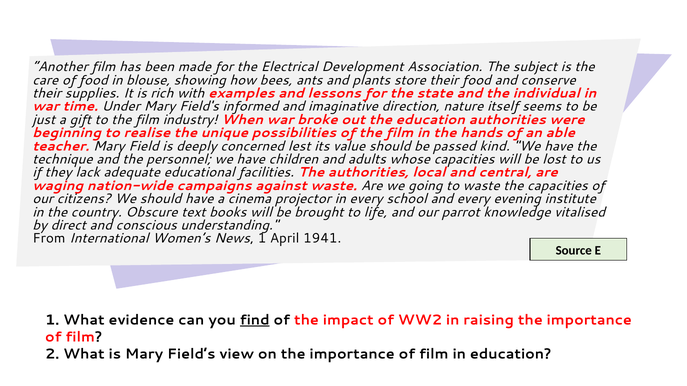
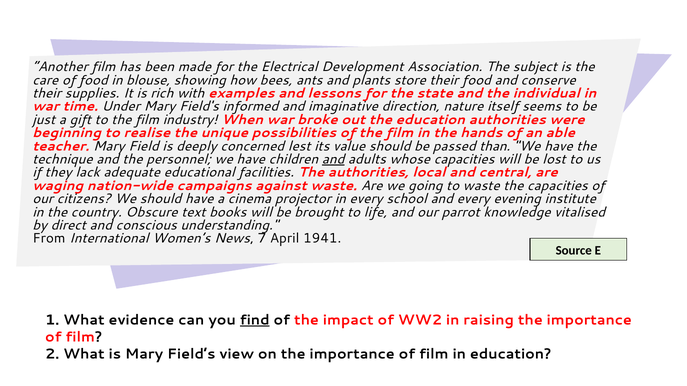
kind: kind -> than (495, 146)
and underline: none -> present (333, 159)
News 1: 1 -> 7 (262, 239)
